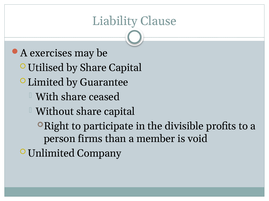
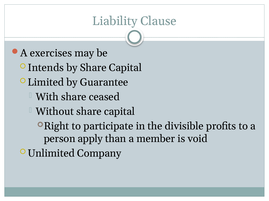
Utilised: Utilised -> Intends (46, 68)
firms: firms -> apply (90, 139)
